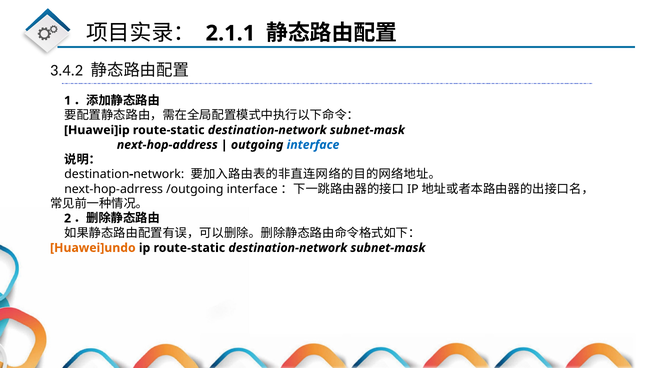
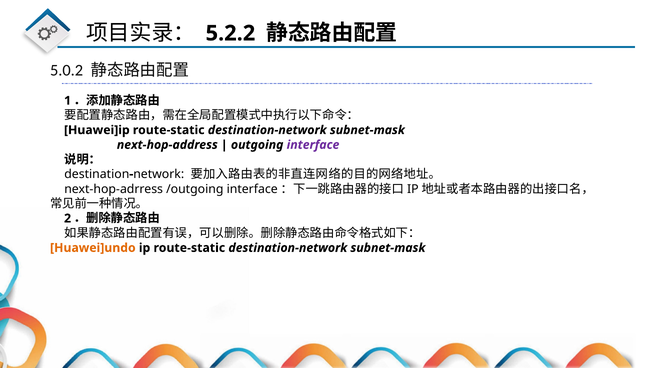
2.1.1: 2.1.1 -> 5.2.2 (230, 33)
3.4.2: 3.4.2 -> 5.0.2 (67, 70)
interface colour: blue -> purple (313, 145)
